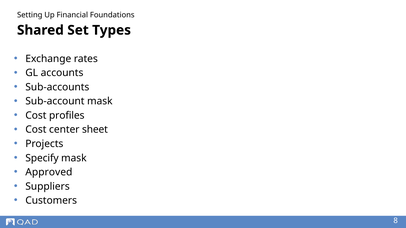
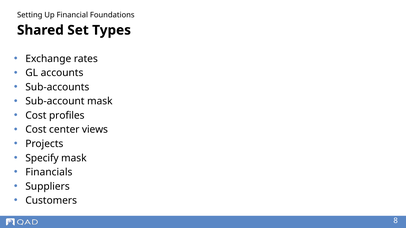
sheet: sheet -> views (95, 130)
Approved: Approved -> Financials (49, 172)
